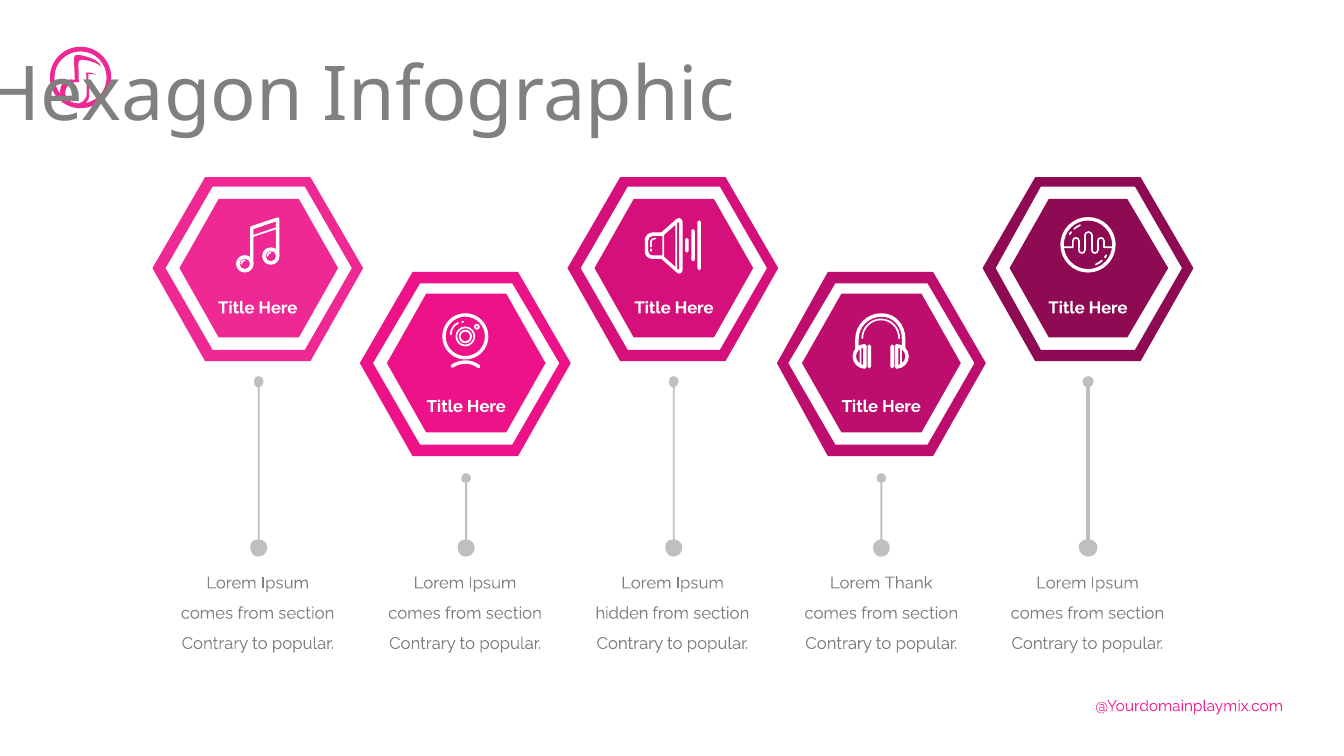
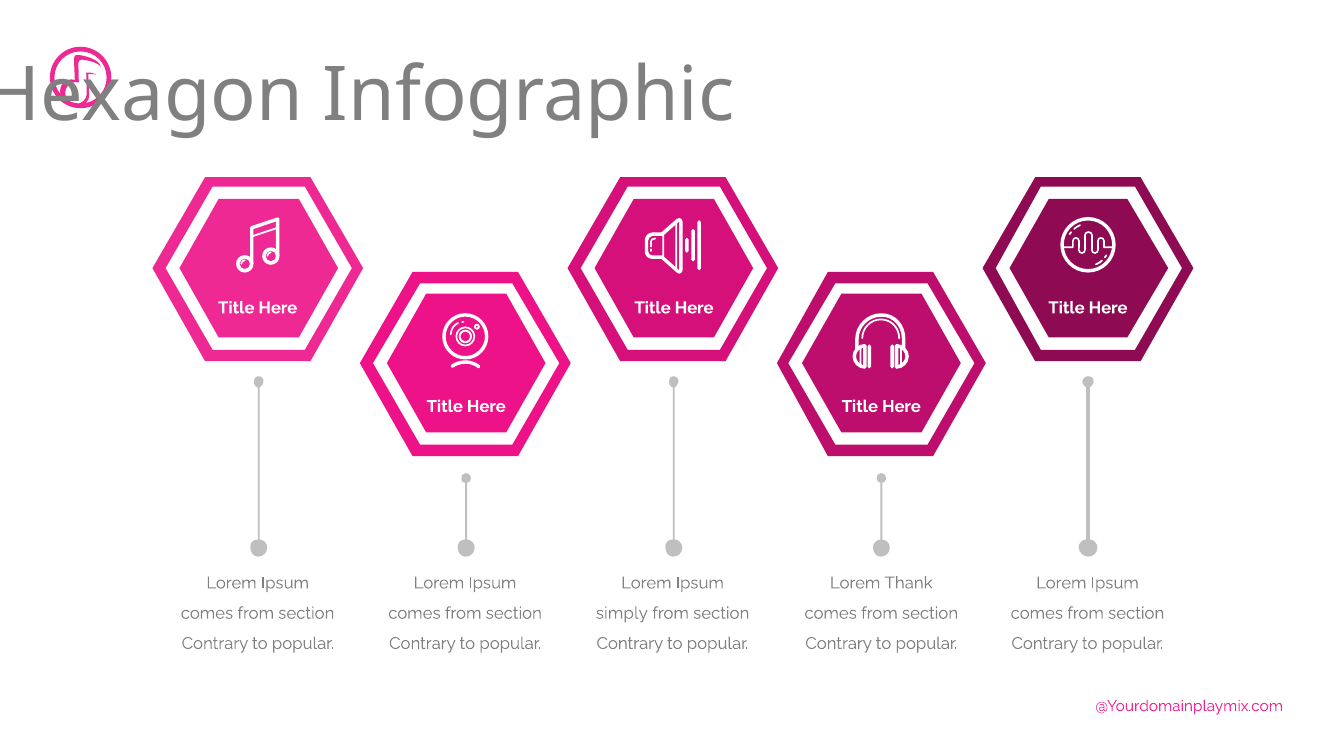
hidden: hidden -> simply (622, 613)
